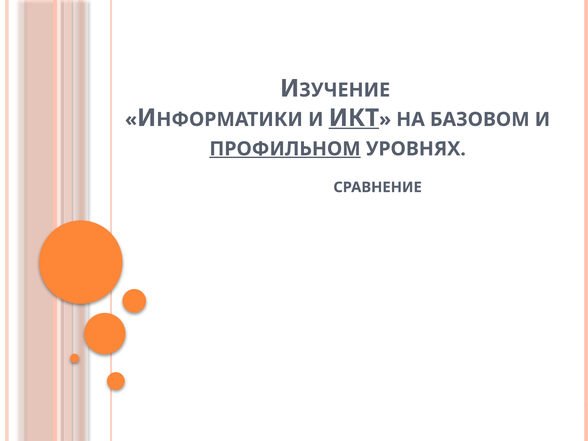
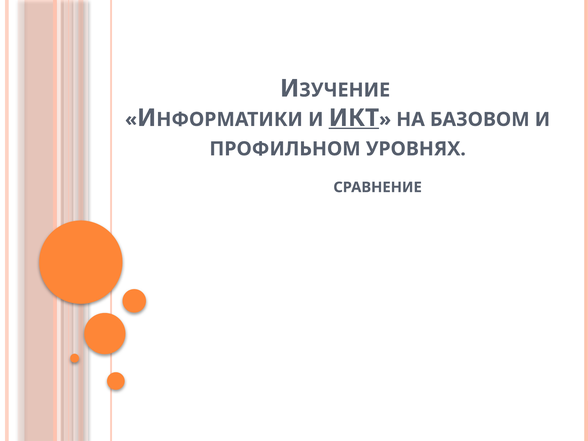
ПРОФИЛЬНОМ underline: present -> none (285, 149)
